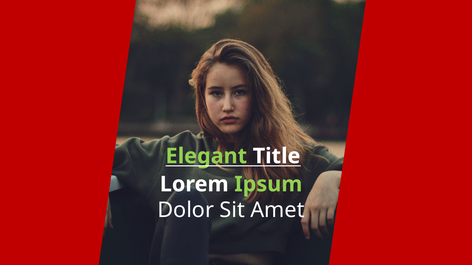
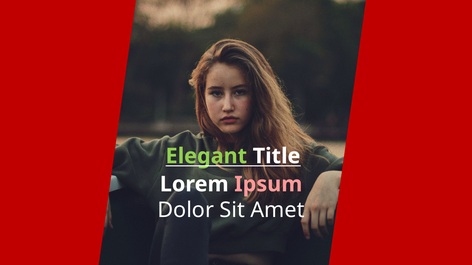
Ipsum colour: light green -> pink (268, 185)
